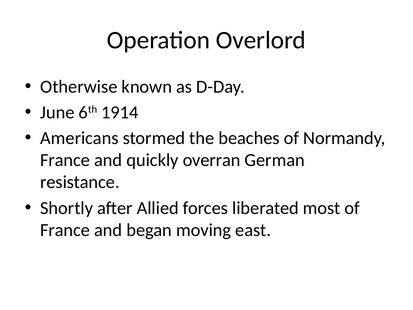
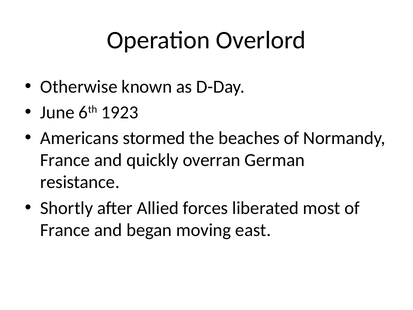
1914: 1914 -> 1923 (120, 112)
